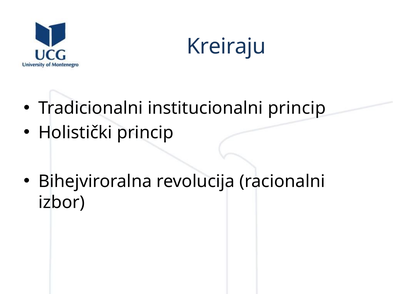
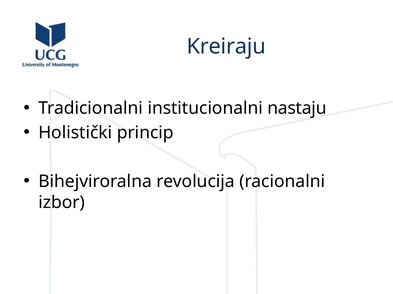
institucionalni princip: princip -> nastaju (297, 108)
